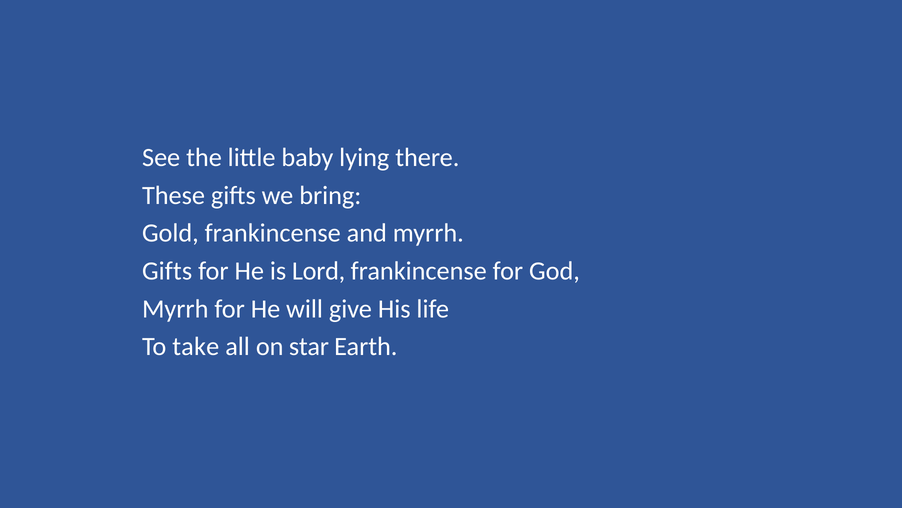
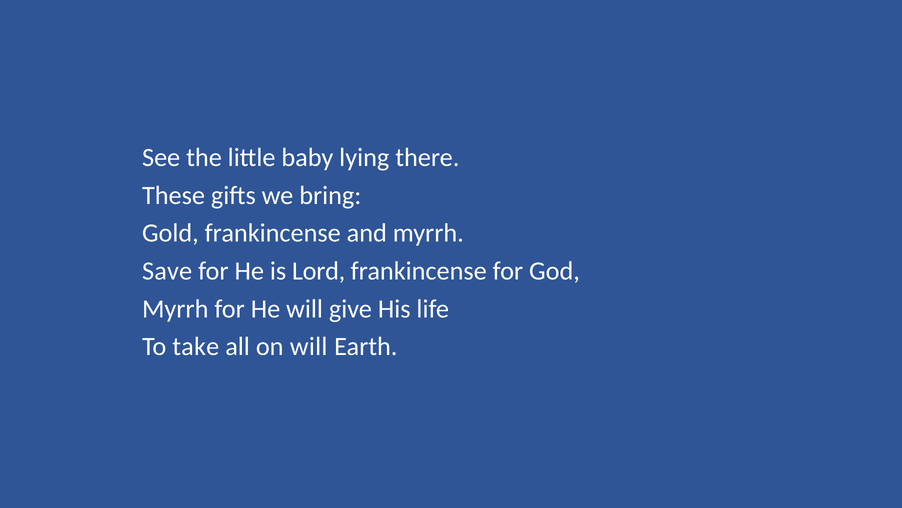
Gifts: Gifts -> Save (167, 271)
on star: star -> will (309, 346)
